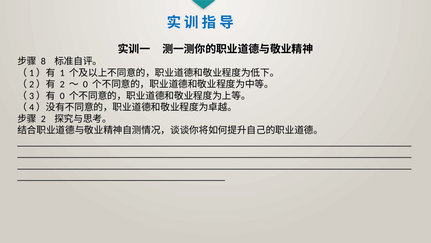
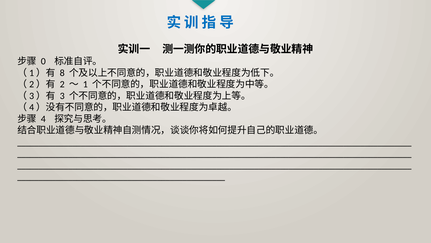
8: 8 -> 0 (43, 61)
1: 1 -> 8 (62, 73)
0: 0 -> 1 (85, 84)
0: 0 -> 3 (62, 96)
2: 2 -> 4 (43, 119)
